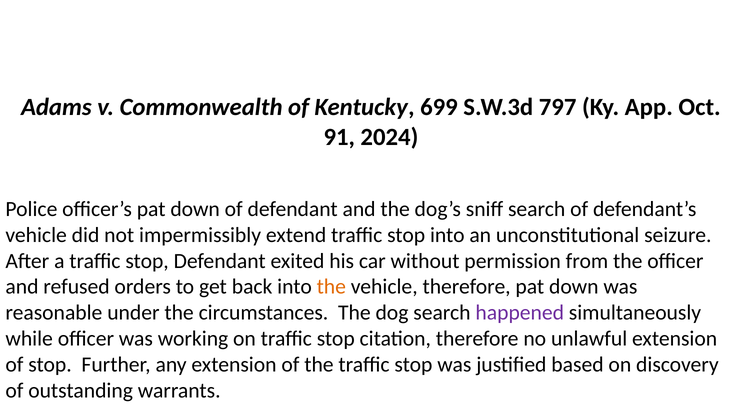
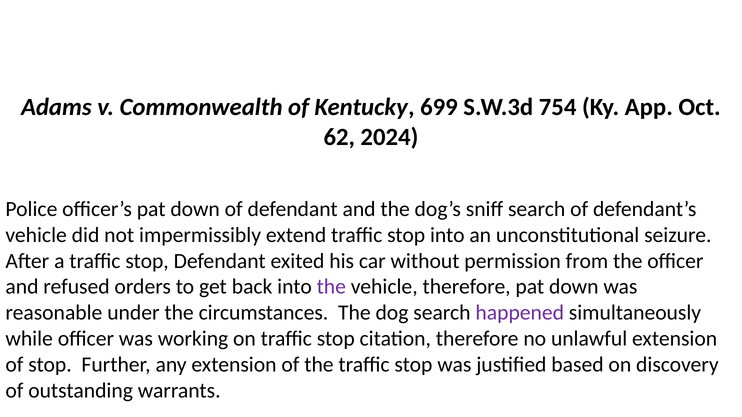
797: 797 -> 754 (558, 107)
91: 91 -> 62 (339, 137)
the colour: orange -> purple (331, 287)
